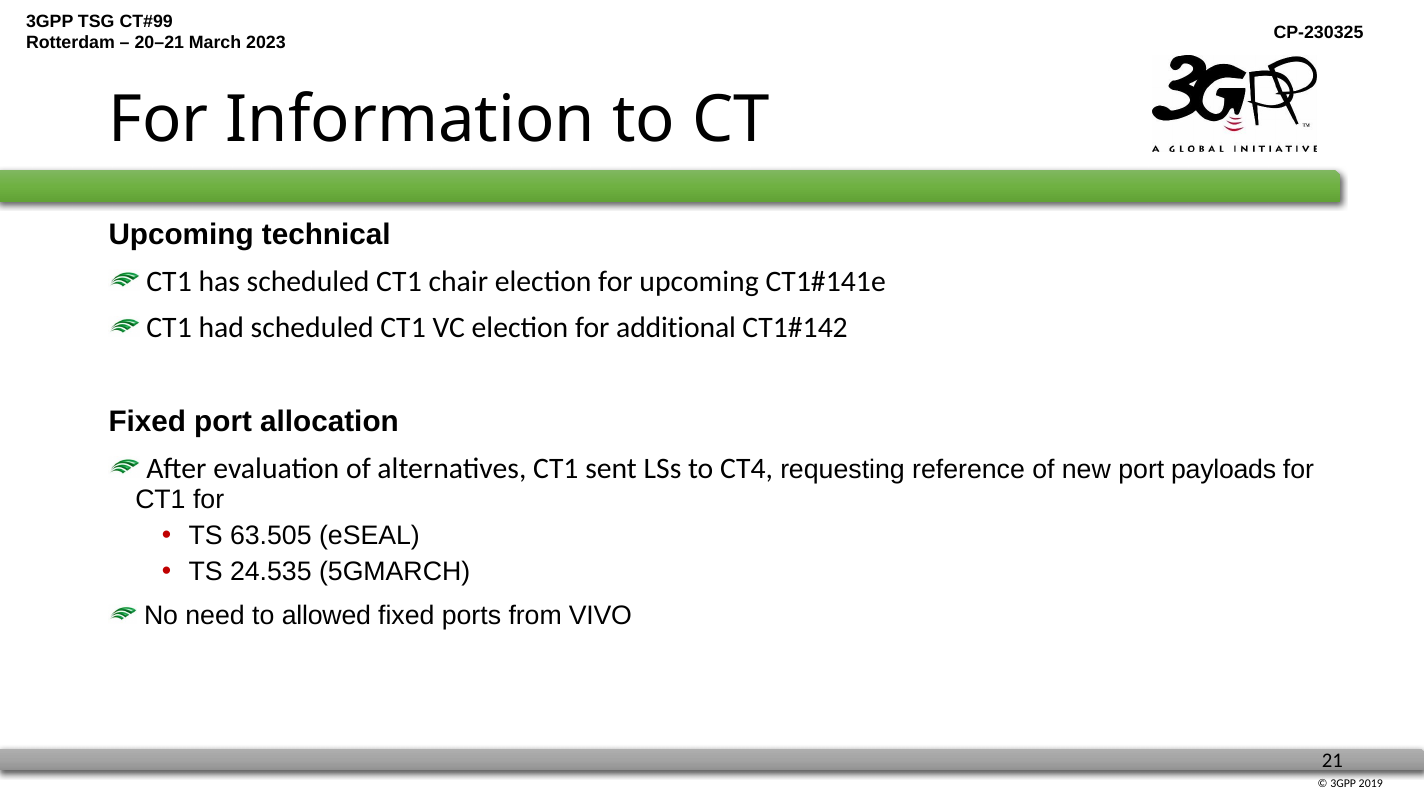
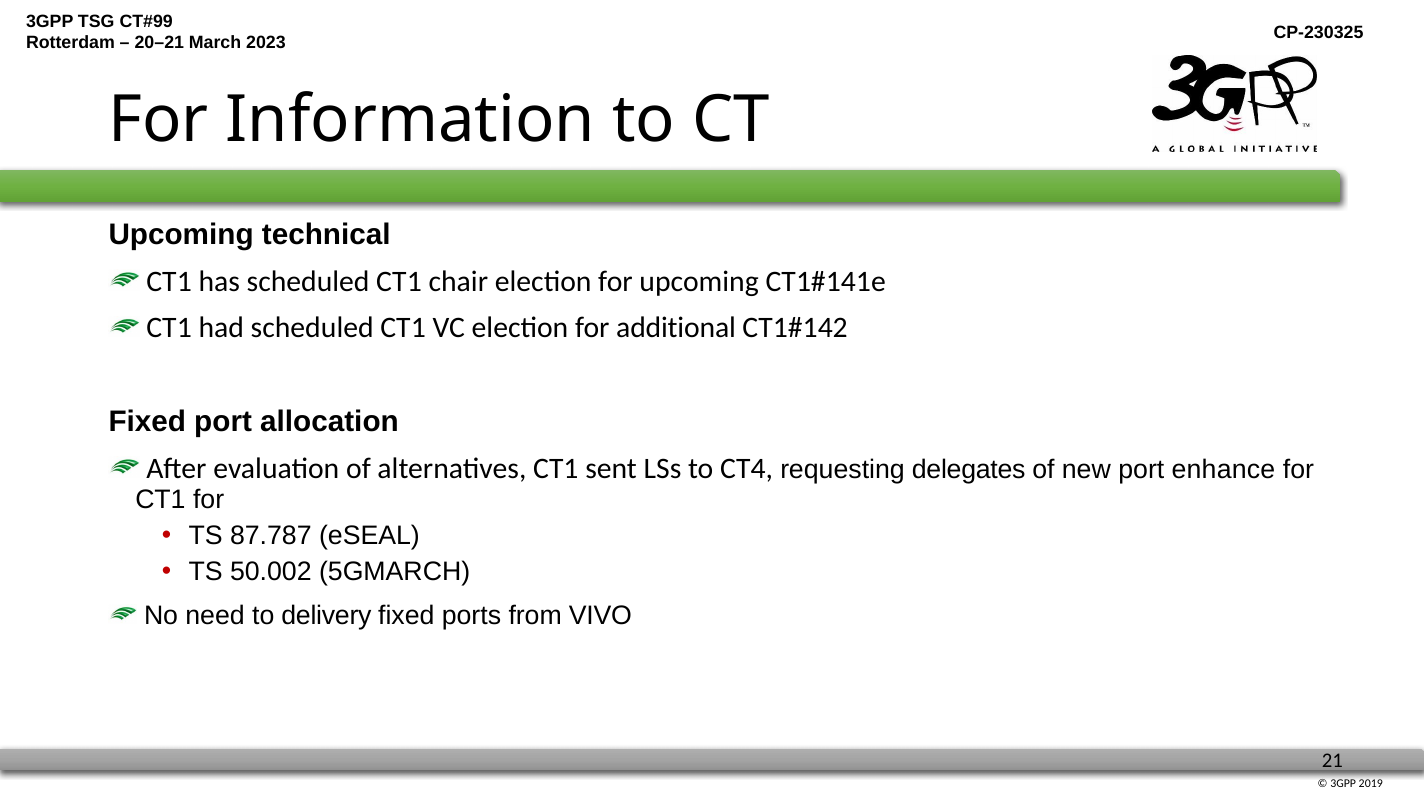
reference: reference -> delegates (969, 470)
payloads: payloads -> enhance (1223, 470)
63.505: 63.505 -> 87.787 (271, 536)
24.535: 24.535 -> 50.002 (271, 572)
allowed: allowed -> delivery (326, 615)
